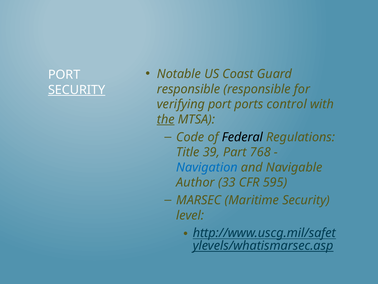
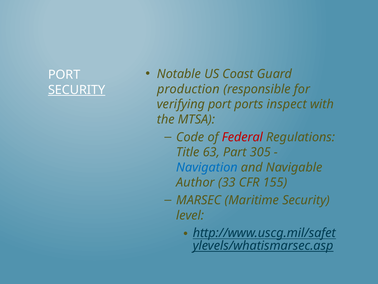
responsible: responsible -> production (188, 89)
control: control -> inspect (287, 104)
the underline: present -> none (166, 119)
Federal colour: black -> red (242, 137)
39: 39 -> 63 (211, 152)
768: 768 -> 305 (260, 152)
595: 595 -> 155 (275, 182)
